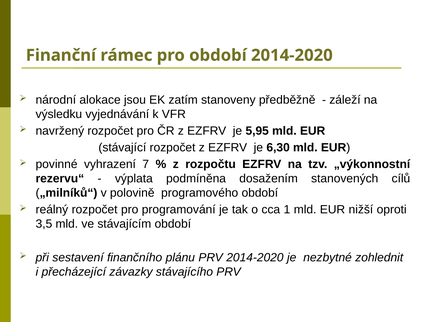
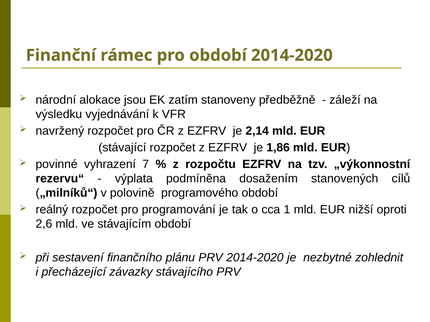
5,95: 5,95 -> 2,14 (257, 131)
6,30: 6,30 -> 1,86 (278, 148)
3,5: 3,5 -> 2,6 (44, 224)
